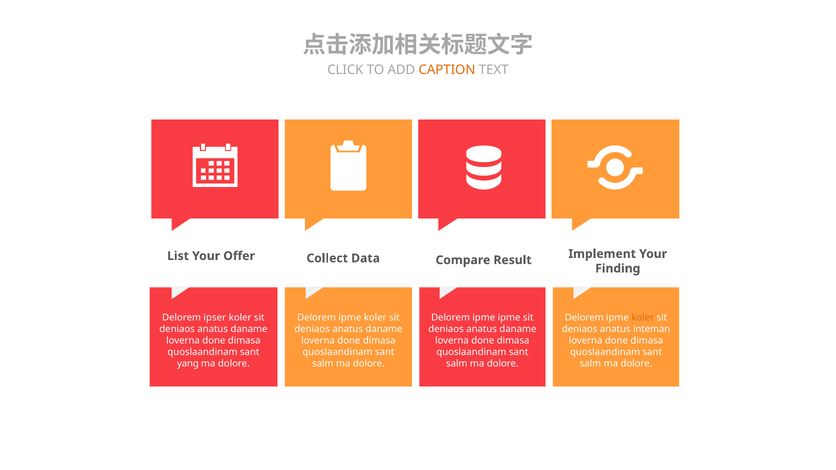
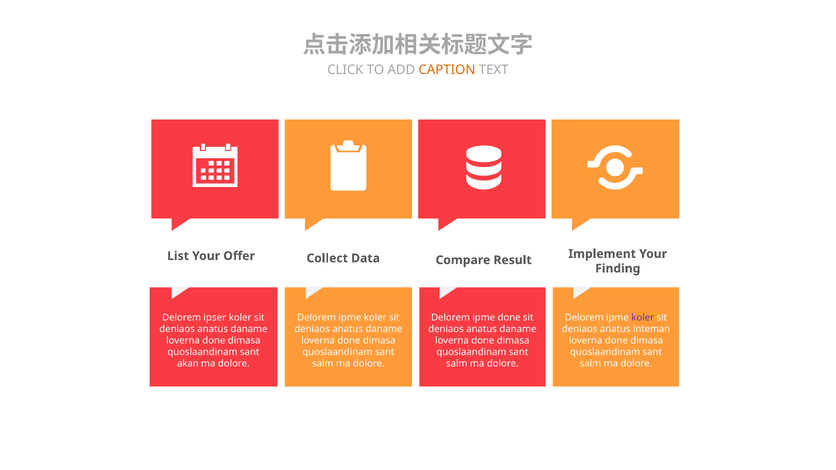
ipme ipme: ipme -> done (509, 318)
koler colour: orange -> purple (643, 318)
yang: yang -> akan (188, 364)
